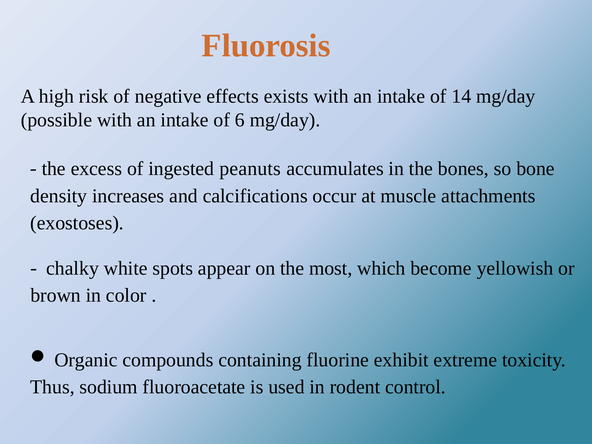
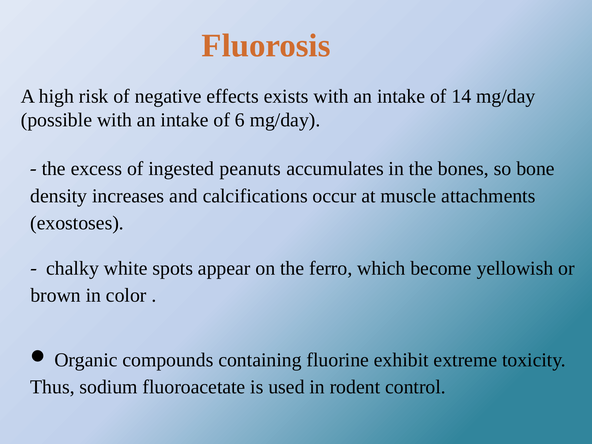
most: most -> ferro (331, 268)
